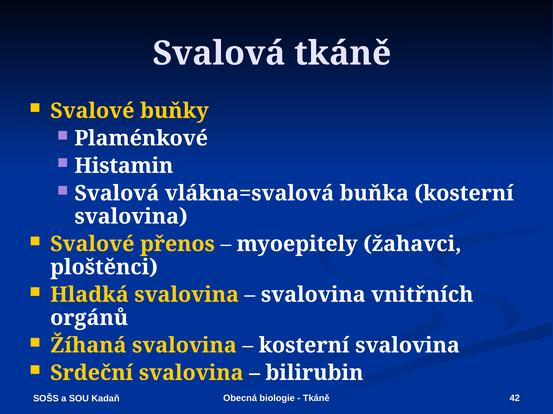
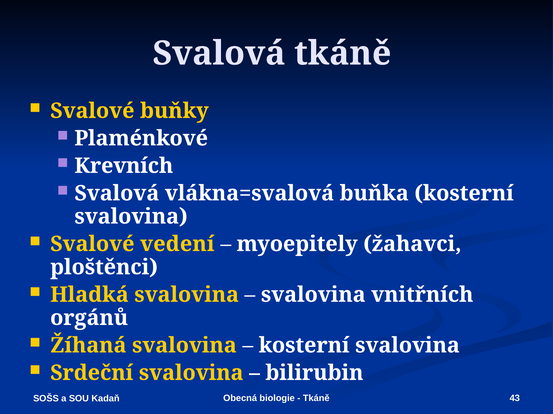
Histamin: Histamin -> Krevních (124, 166)
přenos: přenos -> vedení (177, 244)
42: 42 -> 43 (515, 399)
